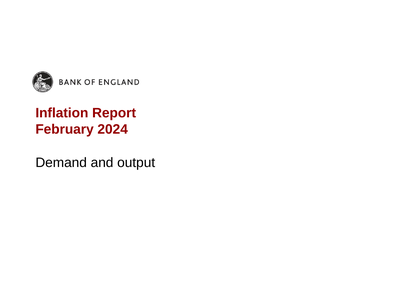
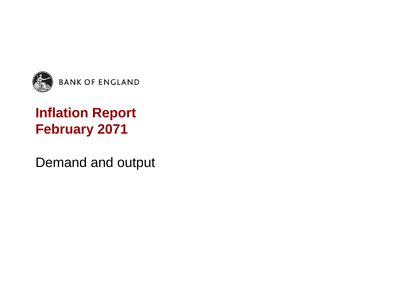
2024: 2024 -> 2071 (113, 129)
